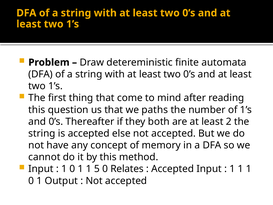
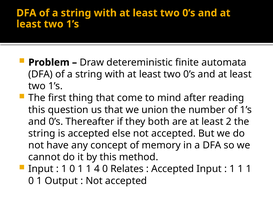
paths: paths -> union (155, 110)
5: 5 -> 4 (97, 169)
